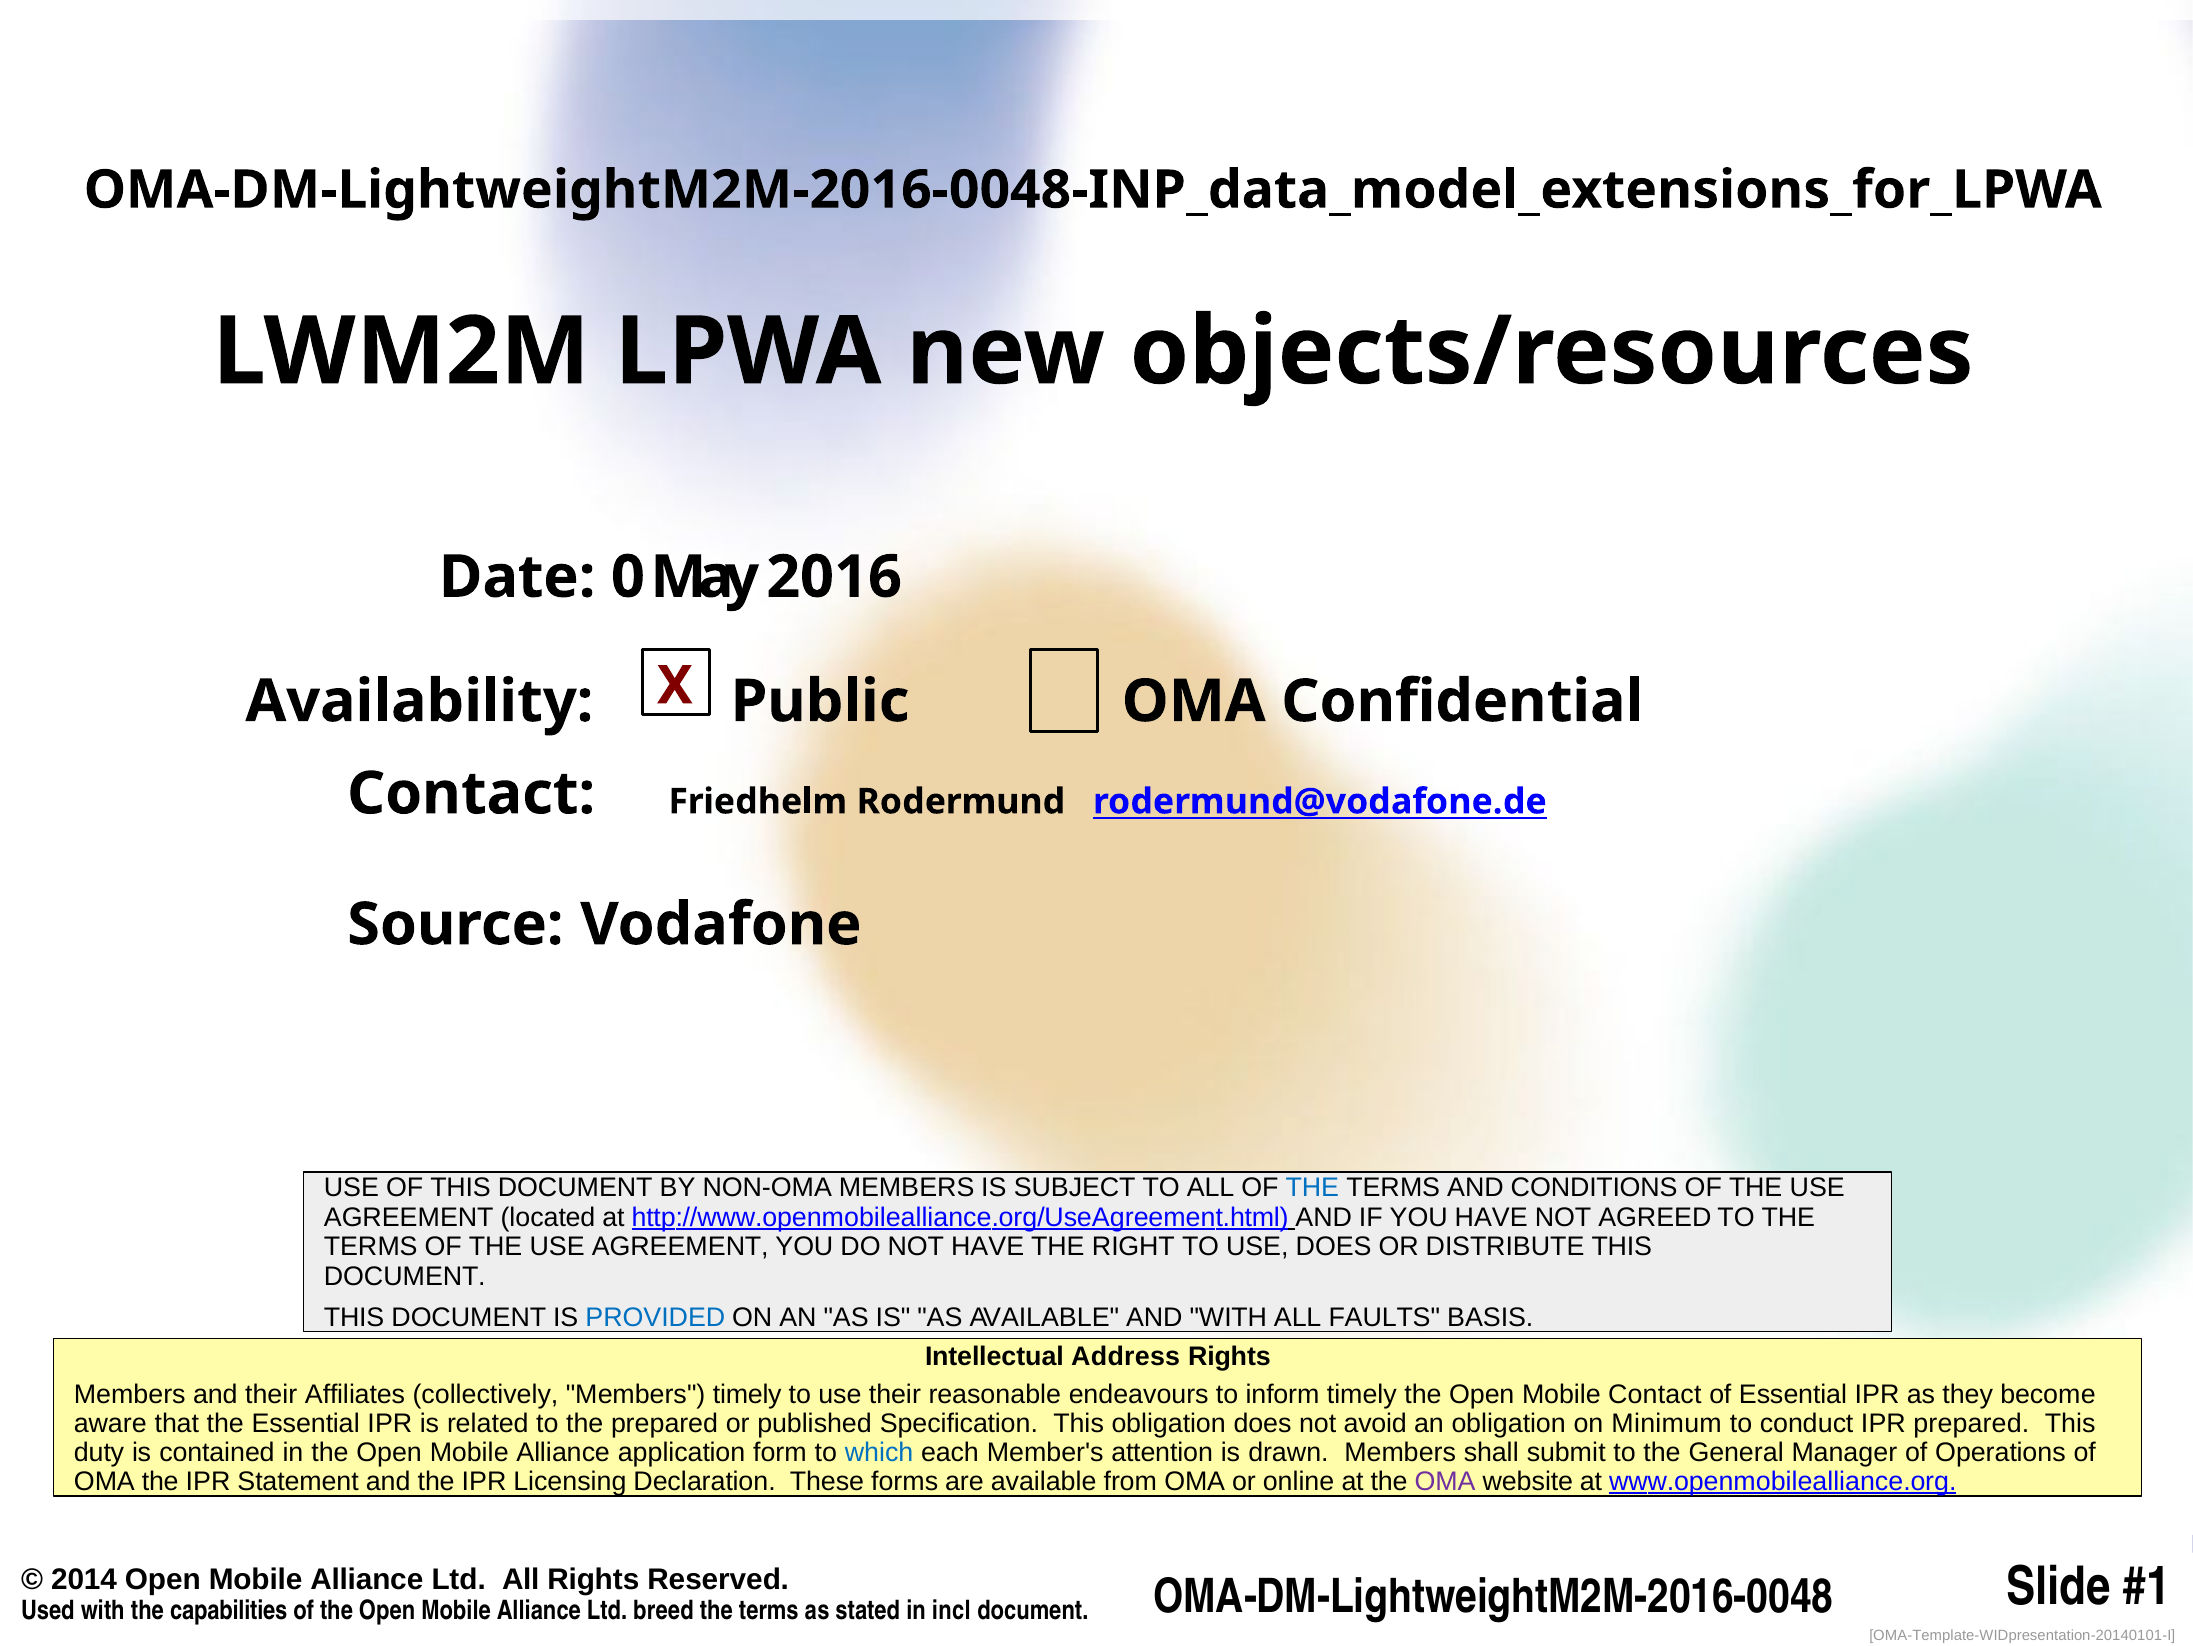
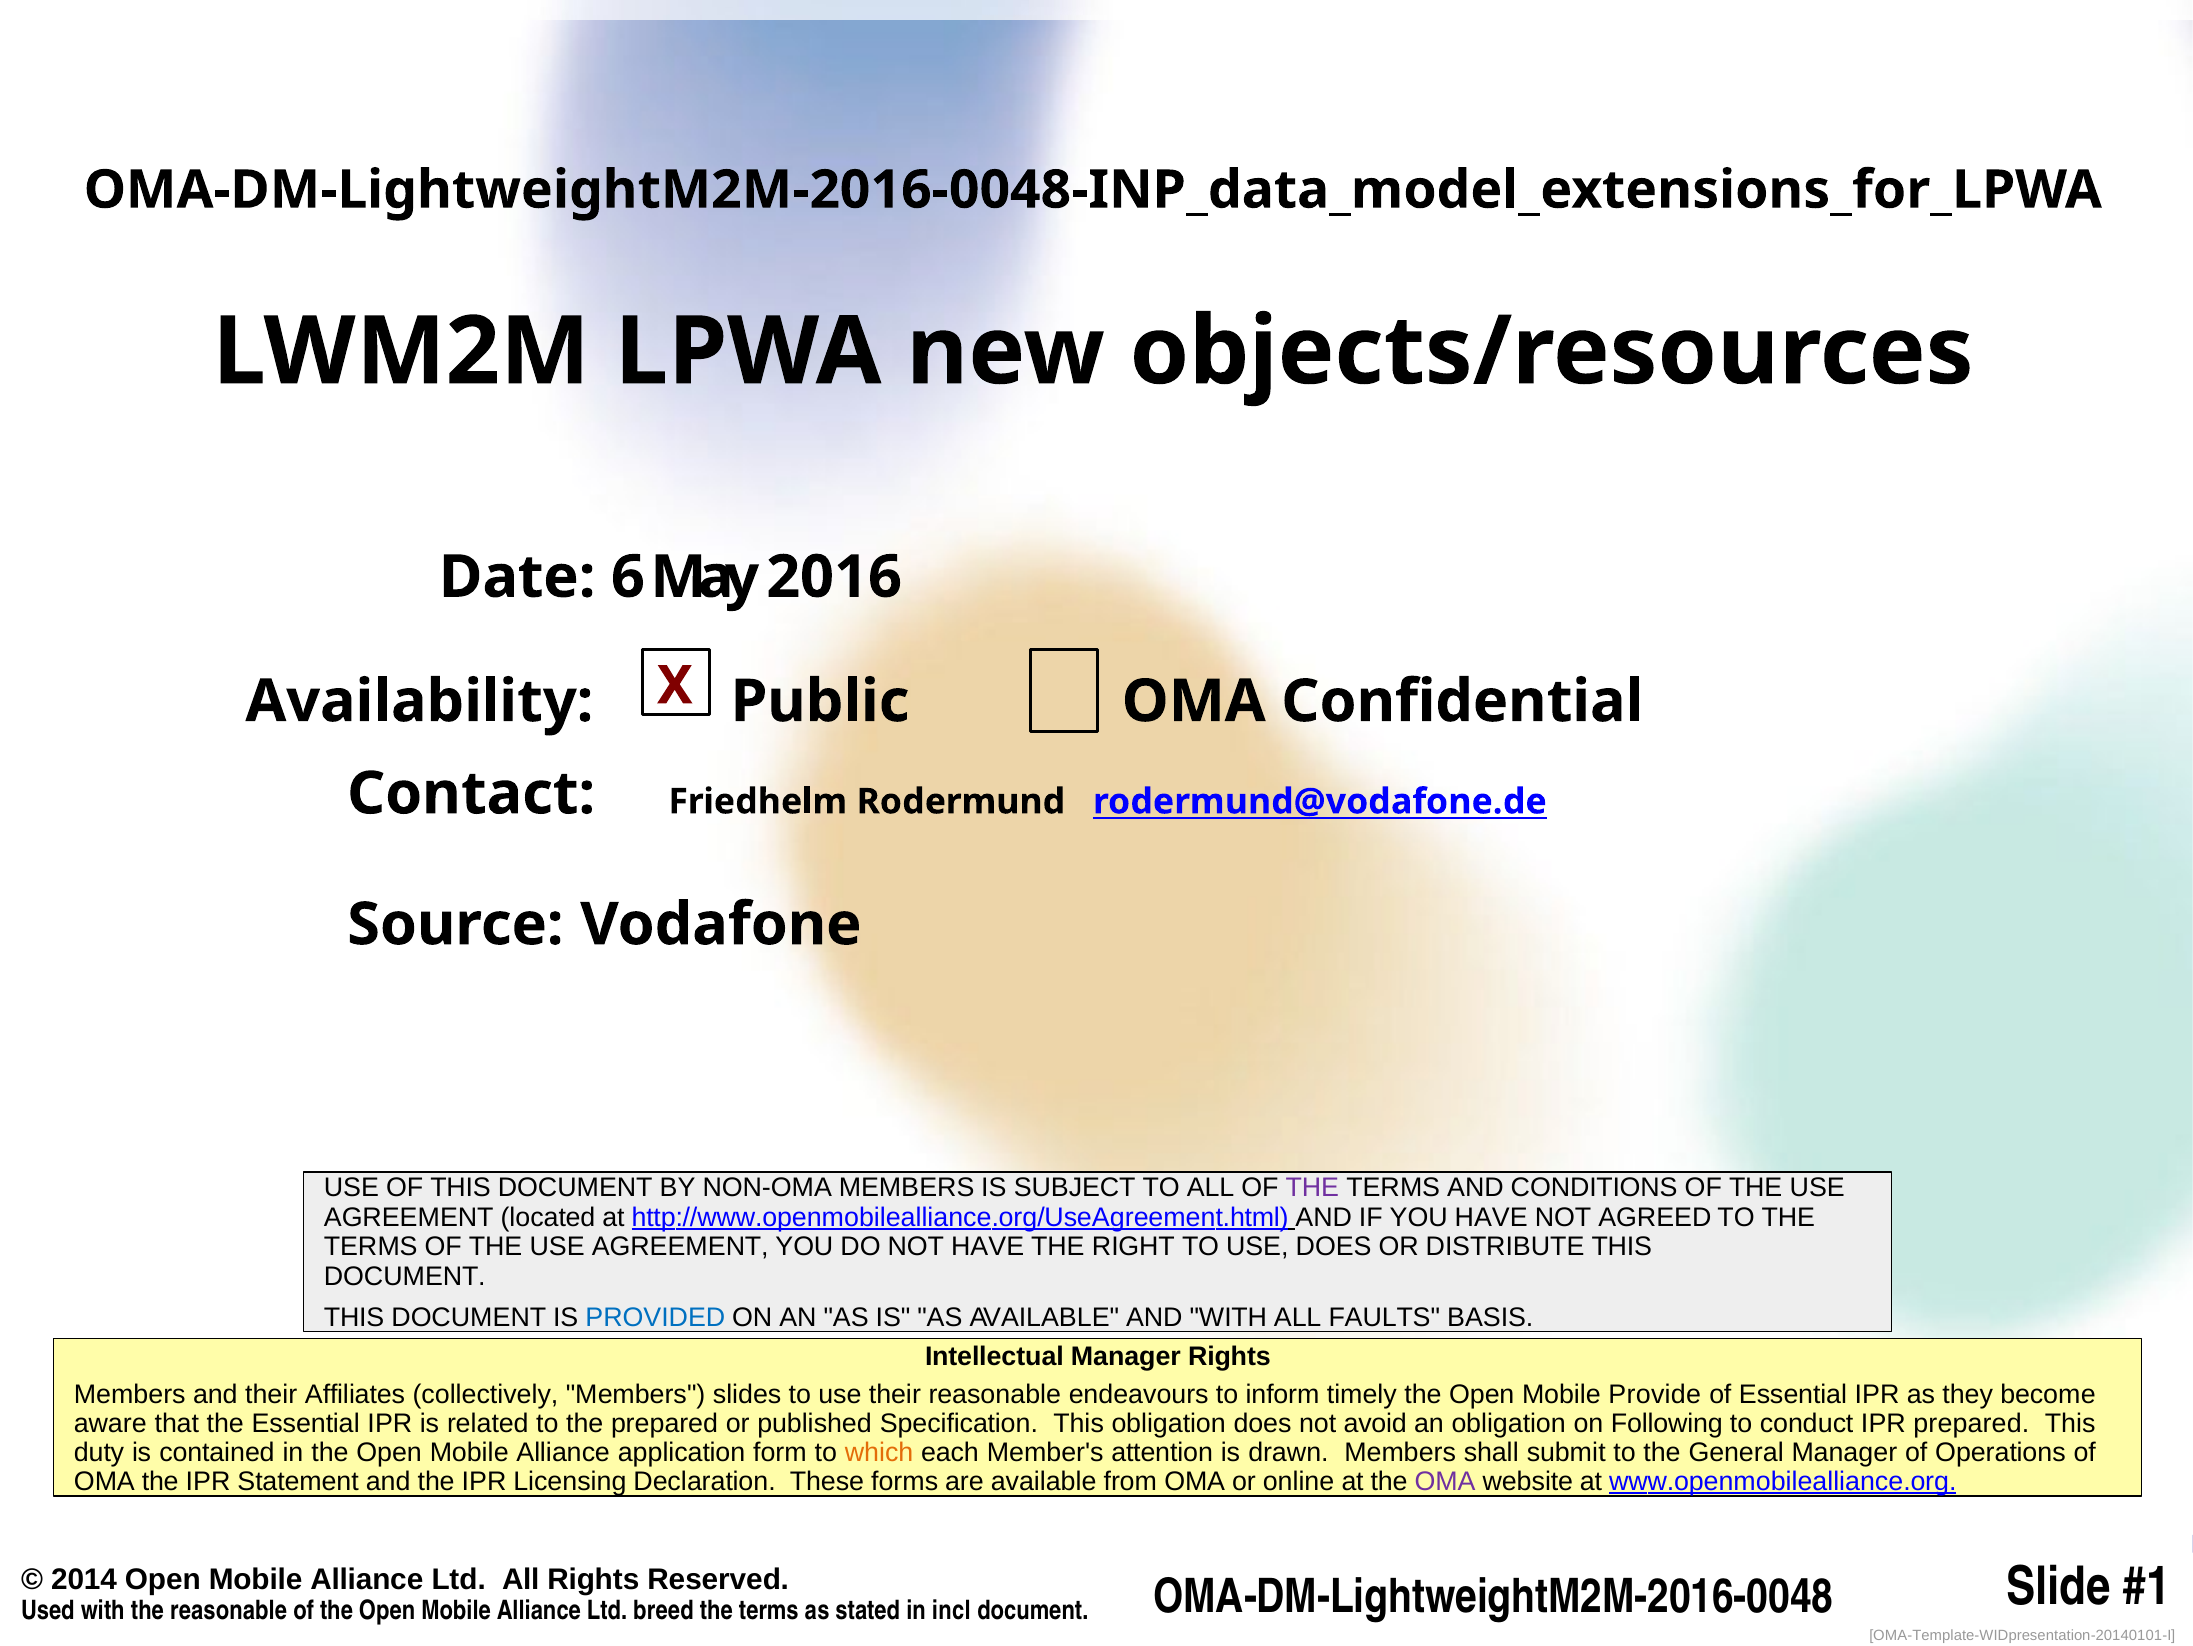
0: 0 -> 6 (628, 577)
THE colour: blue -> purple (1312, 1187)
Intellectual Address: Address -> Manager (1126, 1356)
Members timely: timely -> slides (747, 1394)
Mobile Contact: Contact -> Provide (1655, 1394)
Minimum: Minimum -> Following (1667, 1423)
which colour: blue -> orange (879, 1452)
the capabilities: capabilities -> reasonable (229, 1610)
